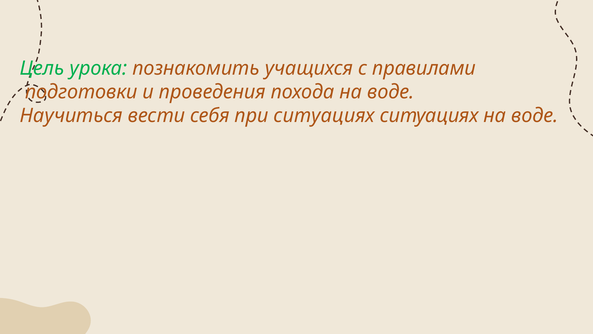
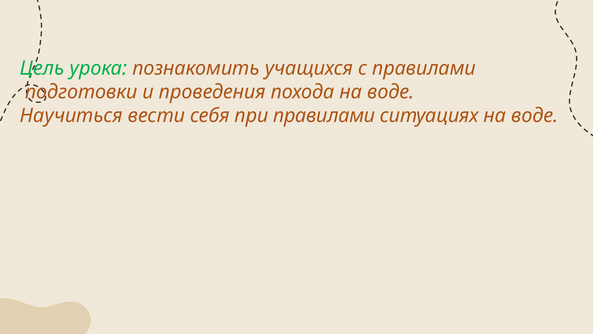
при ситуациях: ситуациях -> правилами (324, 116)
